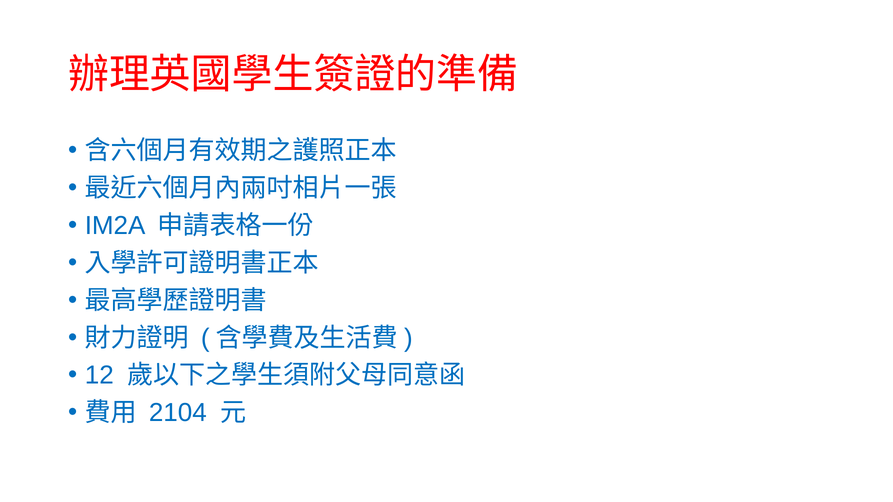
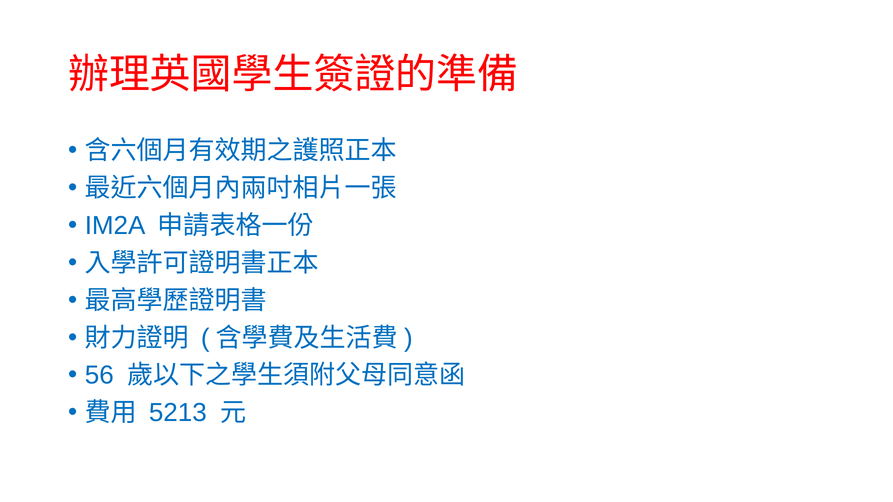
12: 12 -> 56 (99, 376)
2104: 2104 -> 5213 (178, 413)
